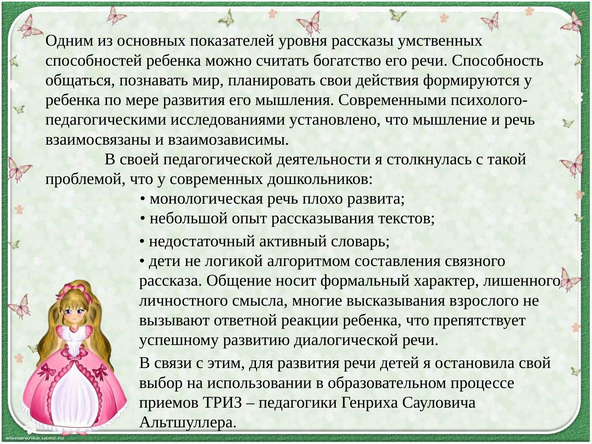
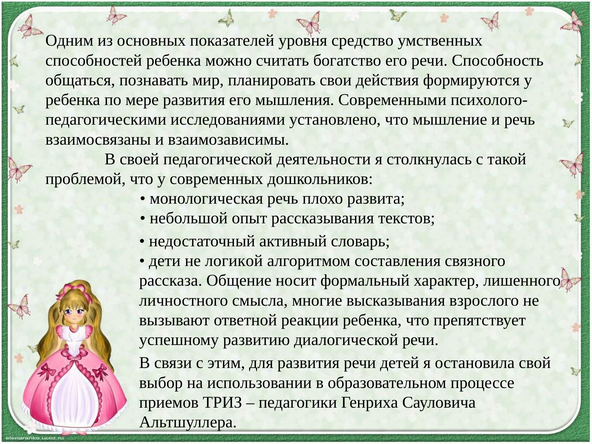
рассказы: рассказы -> средство (362, 41)
